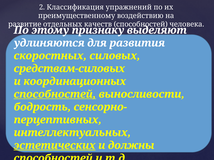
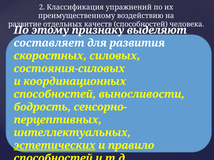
удлиняются: удлиняются -> составляет (49, 43)
средствам-силовых: средствам-силовых -> состояния-силовых (69, 69)
способностей underline: present -> none (55, 94)
должны: должны -> правило (131, 146)
